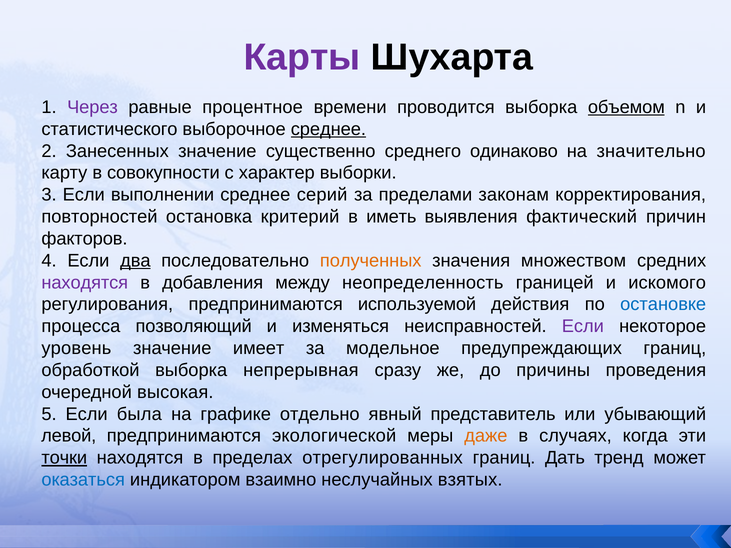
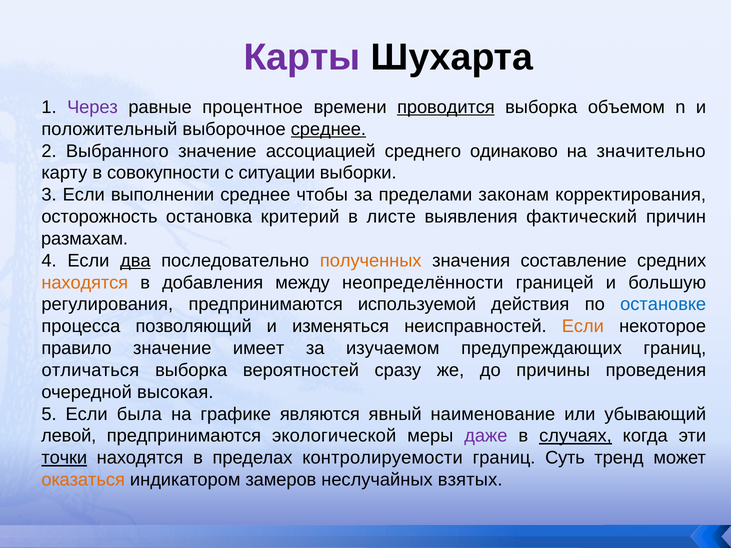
проводится underline: none -> present (446, 107)
объемом underline: present -> none (626, 107)
статистического: статистического -> положительный (109, 129)
Занесенных: Занесенных -> Выбранного (117, 151)
существенно: существенно -> ассоциацией (321, 151)
характер: характер -> ситуации (277, 173)
серий: серий -> чтобы (322, 195)
повторностей: повторностей -> осторожность (100, 217)
иметь: иметь -> листе (391, 217)
факторов: факторов -> размахам (85, 239)
множеством: множеством -> составление (574, 261)
находятся colour: purple -> orange (85, 283)
неопределенность: неопределенность -> неопределённости (423, 283)
искомого: искомого -> большую (667, 283)
Если colour: purple -> orange (583, 326)
уровень: уровень -> правило (77, 348)
модельное: модельное -> изучаемом (393, 348)
обработкой: обработкой -> отличаться (90, 370)
непрерывная: непрерывная -> вероятностей (301, 370)
отдельно: отдельно -> являются (320, 414)
представитель: представитель -> наименование (493, 414)
даже colour: orange -> purple (486, 436)
случаях underline: none -> present (575, 436)
отрегулированных: отрегулированных -> контролируемости (383, 458)
Дать: Дать -> Суть (565, 458)
оказаться colour: blue -> orange (83, 480)
взаимно: взаимно -> замеров (281, 480)
